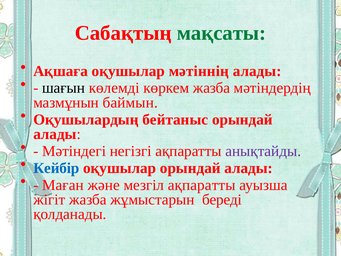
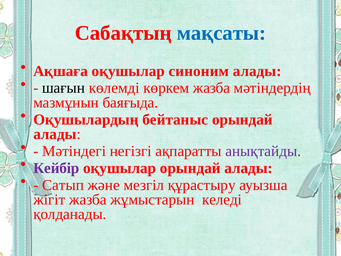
мақсаты colour: green -> blue (221, 33)
мәтіннің: мәтіннің -> синоним (199, 71)
баймын: баймын -> баяғыда (130, 102)
Кейбір colour: blue -> purple (56, 168)
Маған: Маған -> Сатып (63, 185)
мезгіл ақпаратты: ақпаратты -> құрастыру (202, 185)
береді: береді -> келеді (222, 199)
